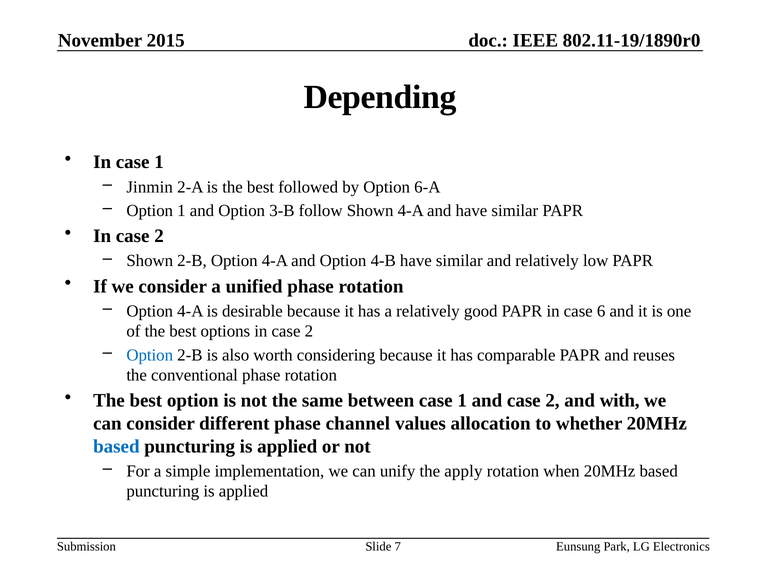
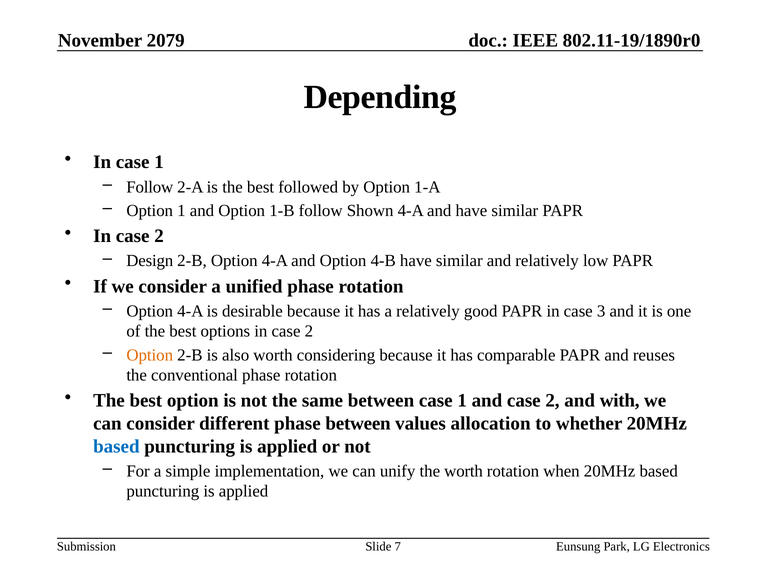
2015: 2015 -> 2079 (166, 41)
Jinmin: Jinmin -> Follow (150, 187)
6-A: 6-A -> 1-A (427, 187)
3-B: 3-B -> 1-B (282, 211)
Shown: Shown -> Design (150, 261)
6: 6 -> 3 (601, 311)
Option colour: blue -> orange (150, 355)
phase channel: channel -> between (358, 424)
the apply: apply -> worth (464, 471)
